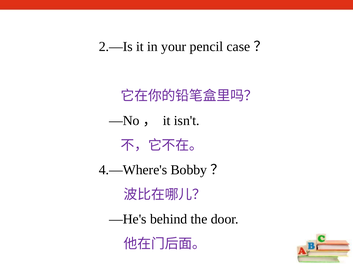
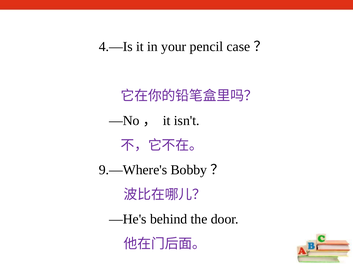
2.—Is: 2.—Is -> 4.—Is (116, 47)
4.—Where's: 4.—Where's -> 9.—Where's (133, 170)
